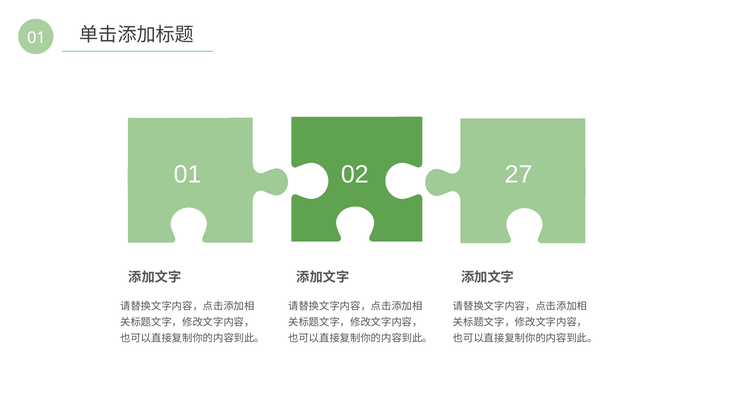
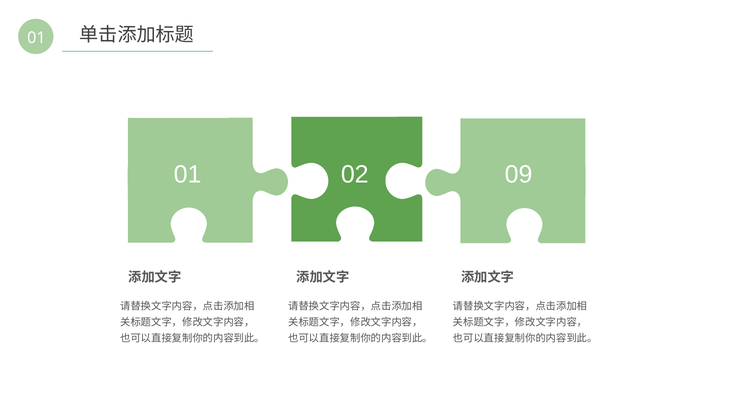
27: 27 -> 09 (519, 174)
